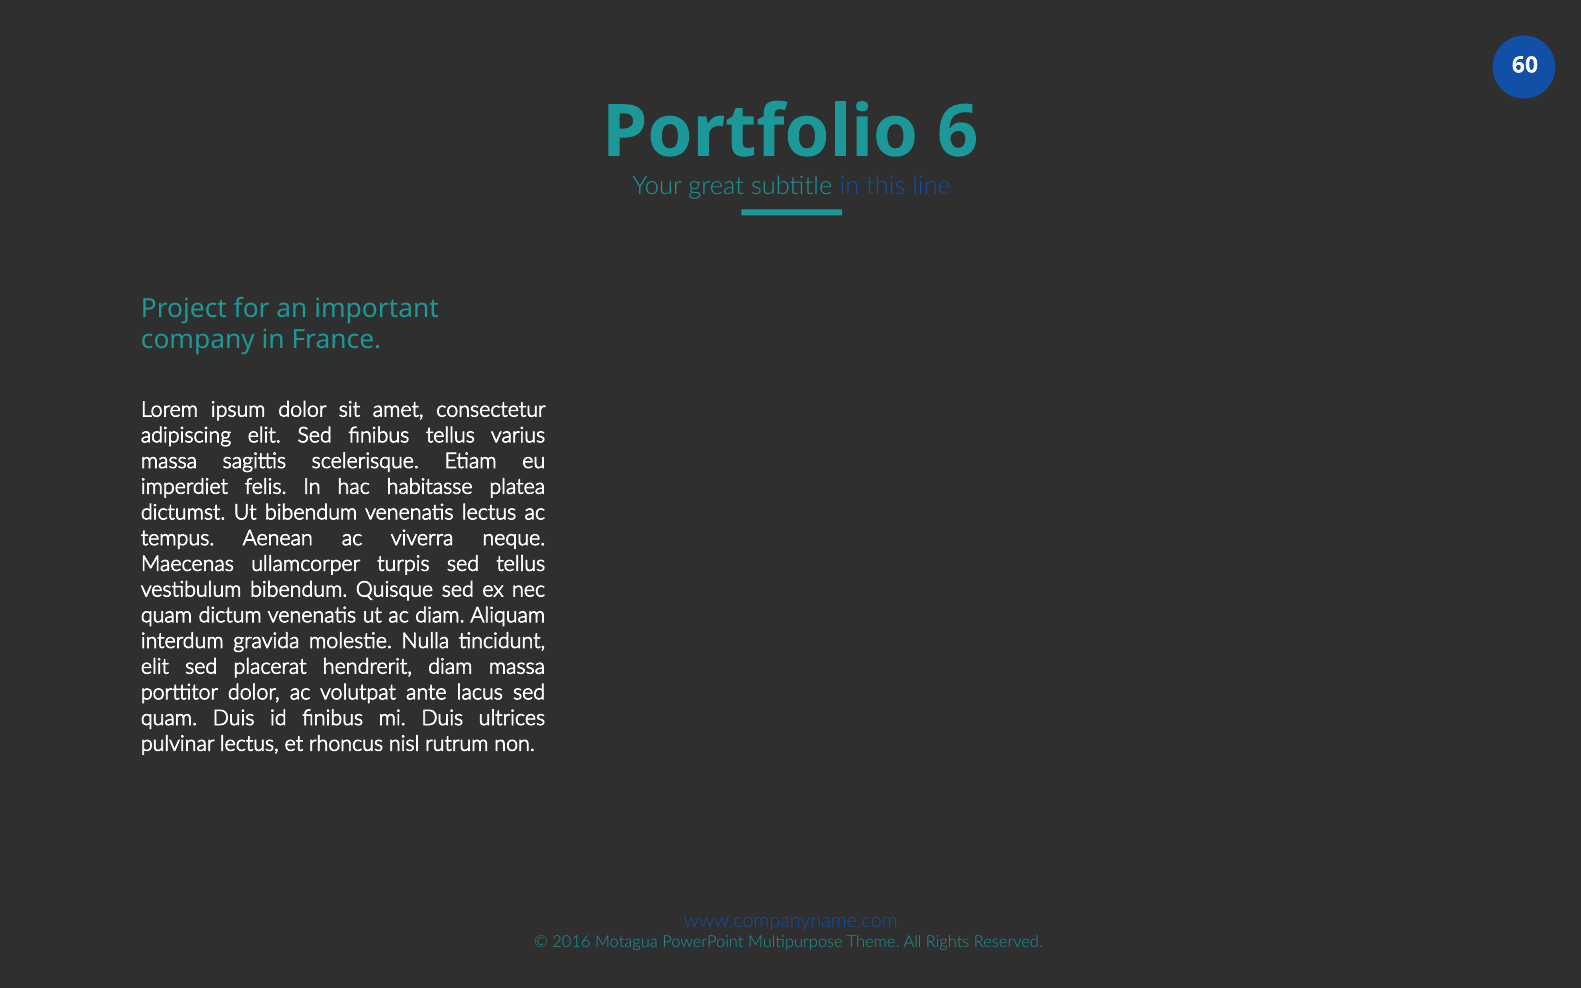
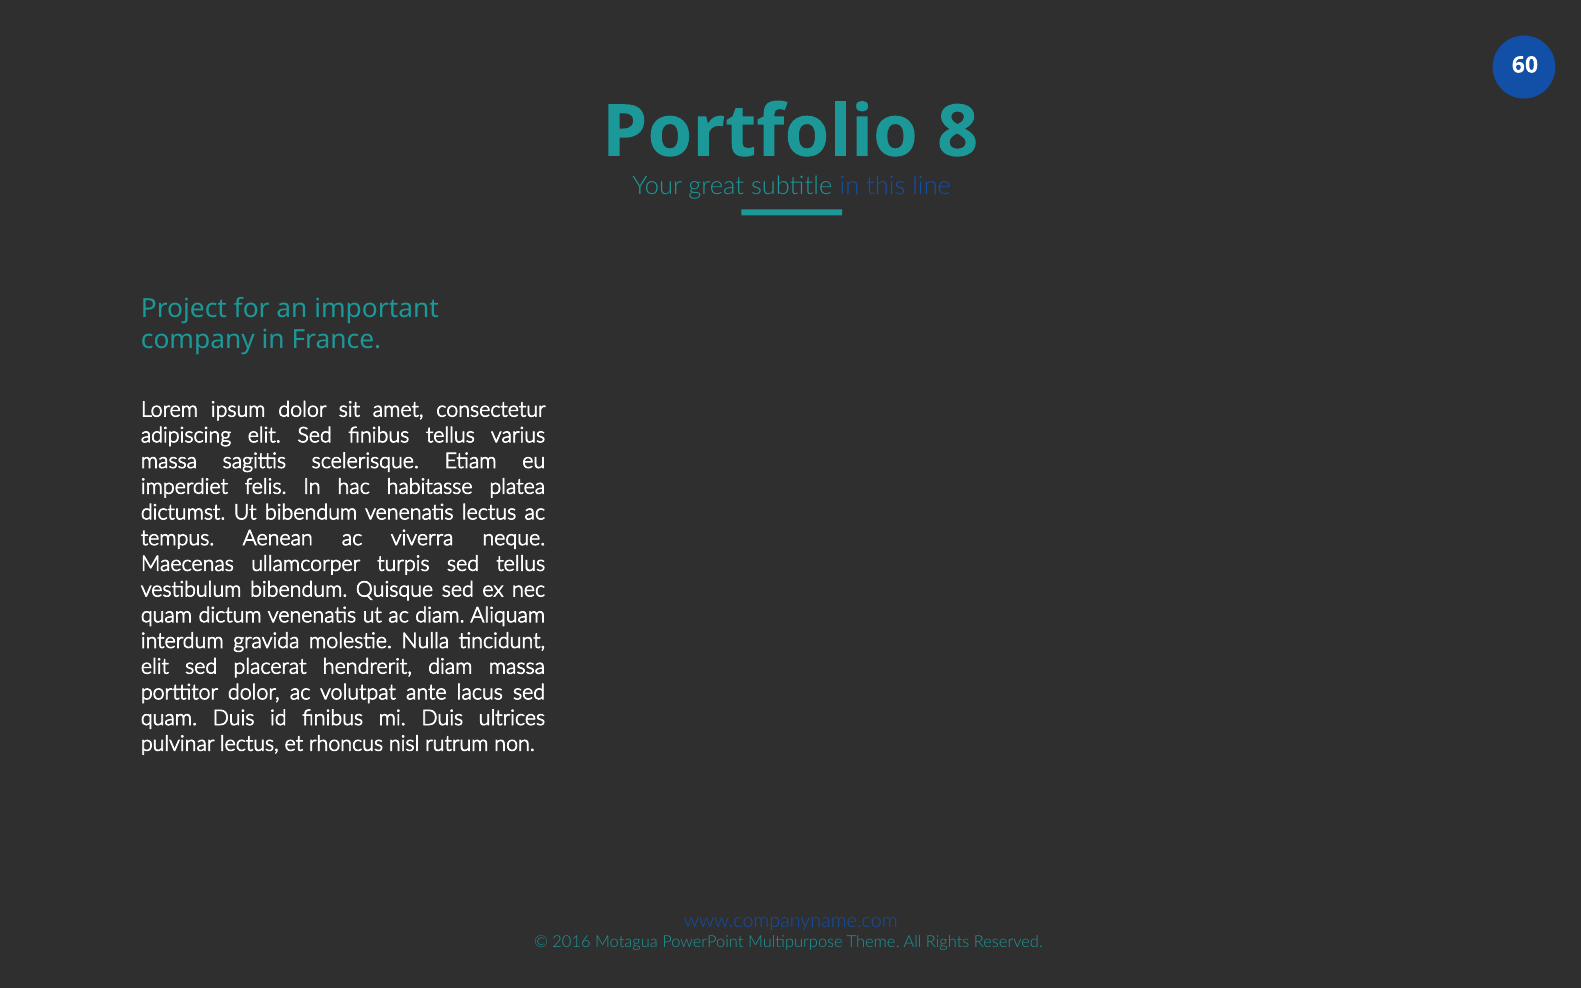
6: 6 -> 8 (958, 132)
